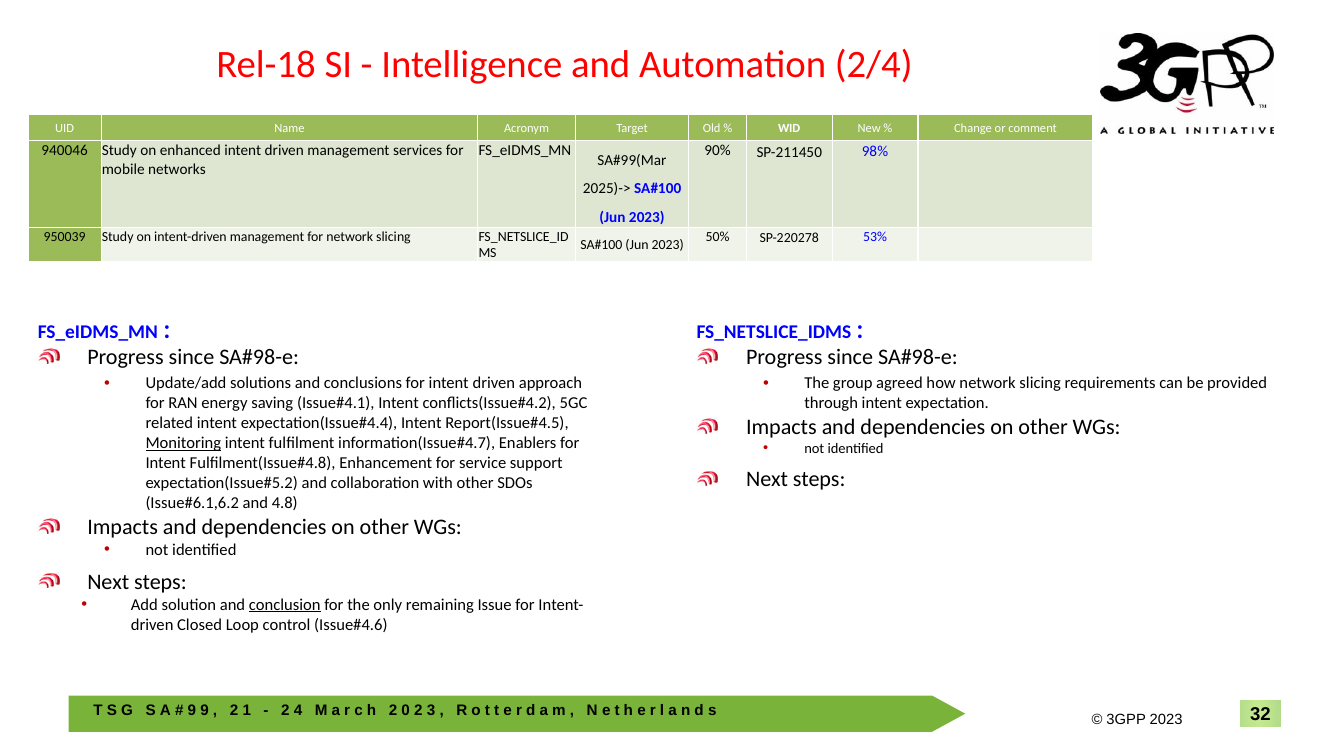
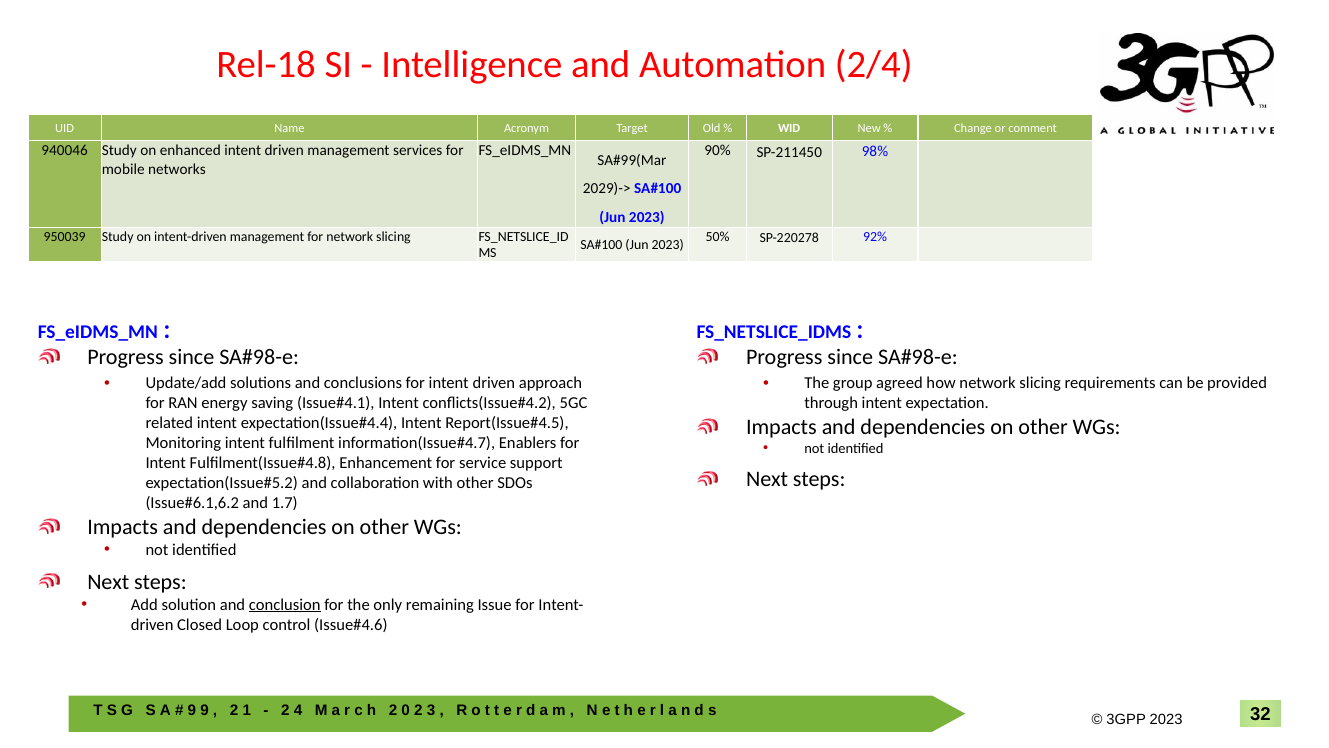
2025)->: 2025)-> -> 2029)-> (607, 189)
53%: 53% -> 92% (875, 237)
Monitoring underline: present -> none (183, 443)
4.8: 4.8 -> 1.7 (285, 503)
